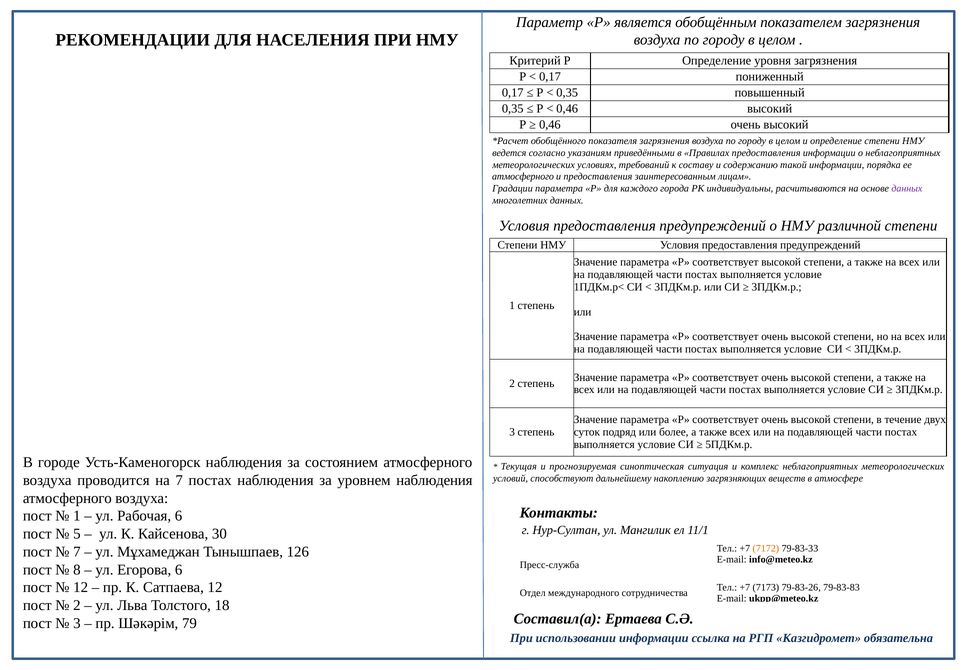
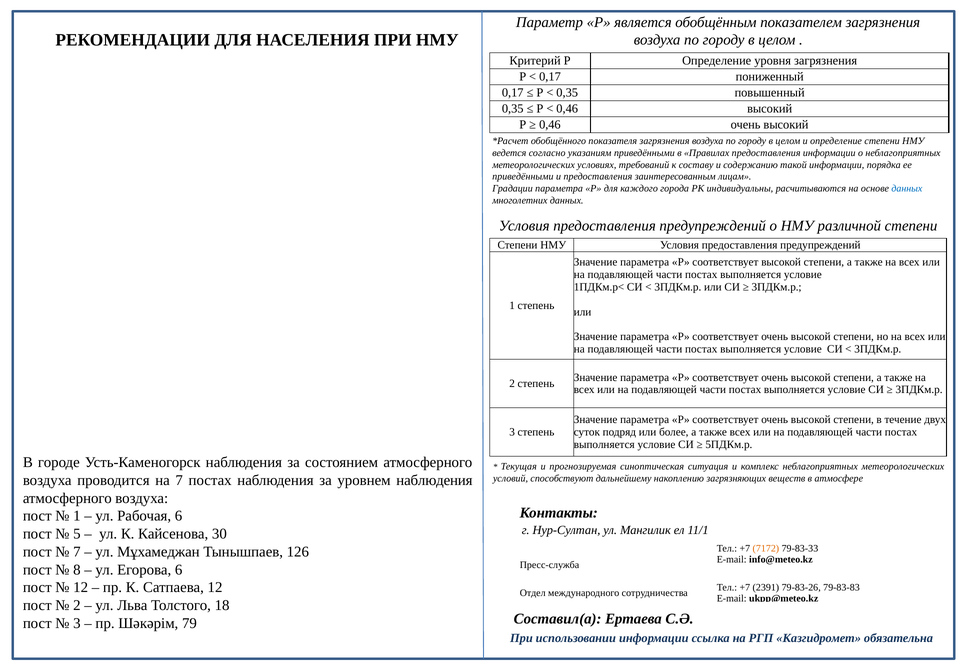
атмосферного: атмосферного -> приведёнными (523, 177)
данных colour: purple -> blue (907, 188)
7173: 7173 -> 2391 (766, 587)
